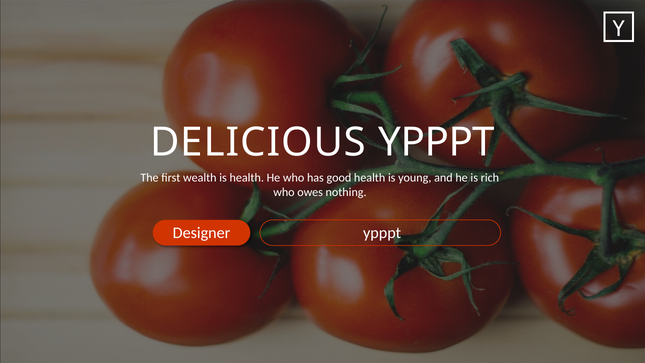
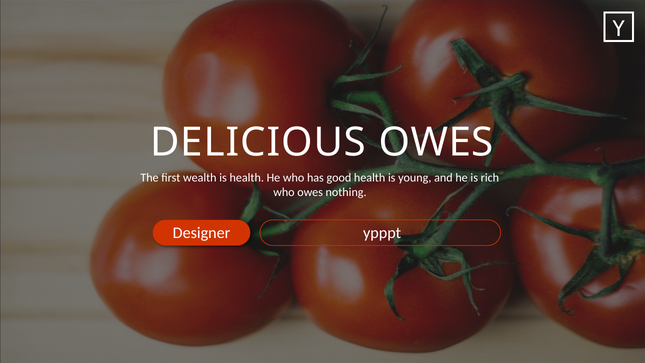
DELICIOUS YPPPT: YPPPT -> OWES (436, 142)
